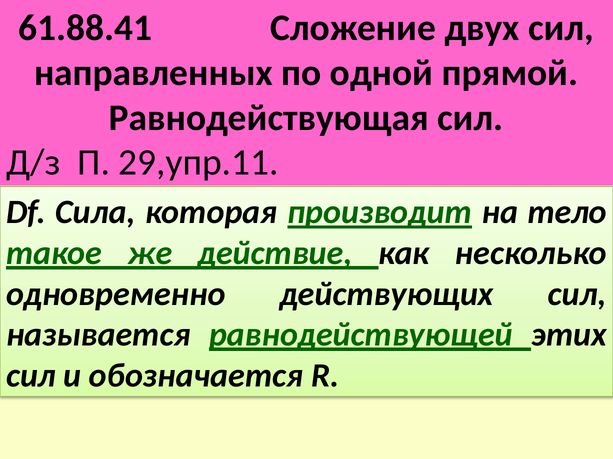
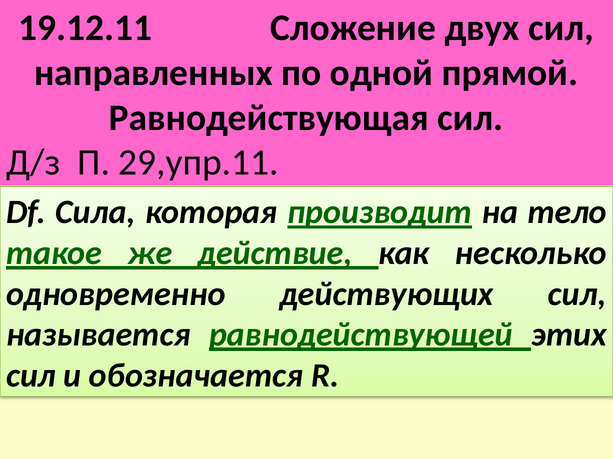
61.88.41: 61.88.41 -> 19.12.11 (85, 28)
